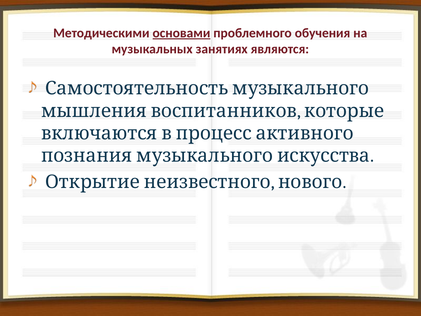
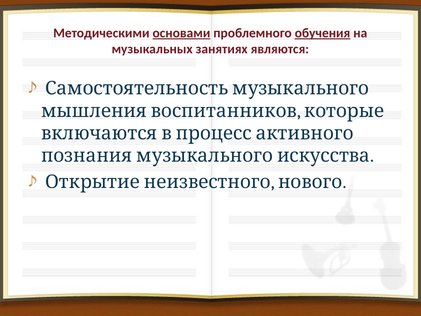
обучения underline: none -> present (322, 33)
